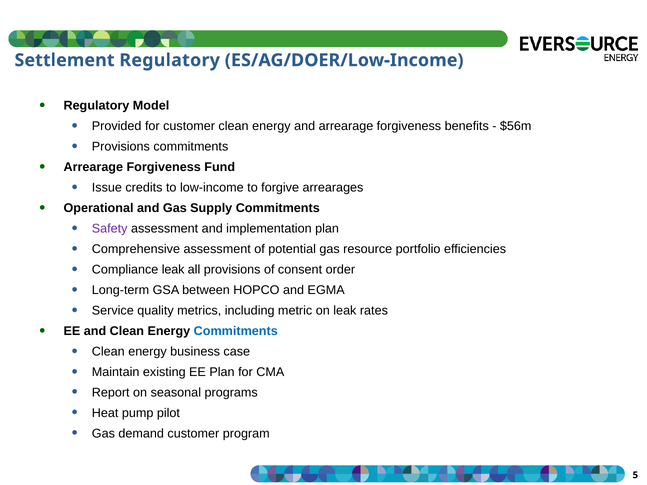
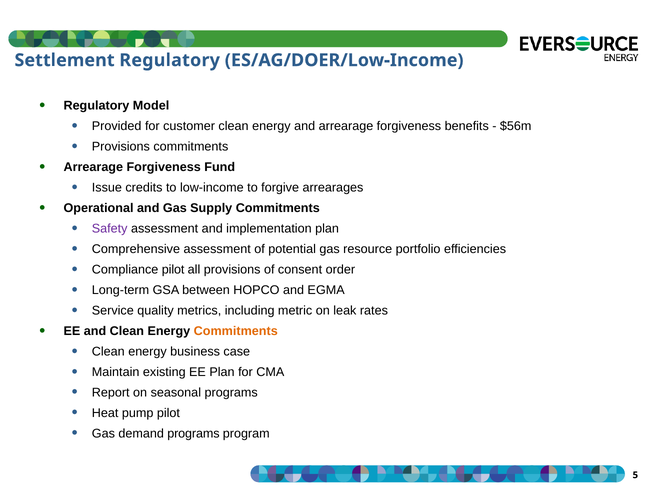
Compliance leak: leak -> pilot (173, 270)
Commitments colour: blue -> orange (236, 331)
demand customer: customer -> programs (193, 434)
